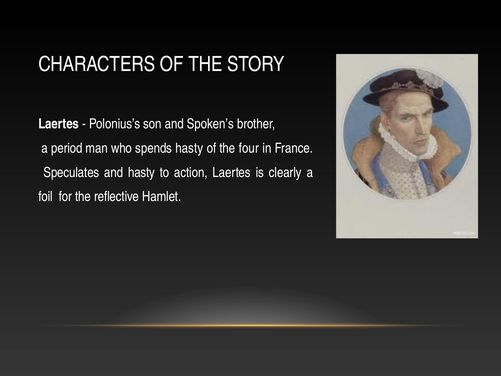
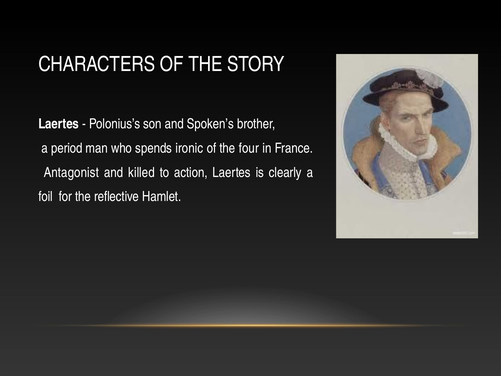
spends hasty: hasty -> ironic (189, 148)
Speculates: Speculates -> Antagonist (71, 172)
and hasty: hasty -> killed (141, 172)
